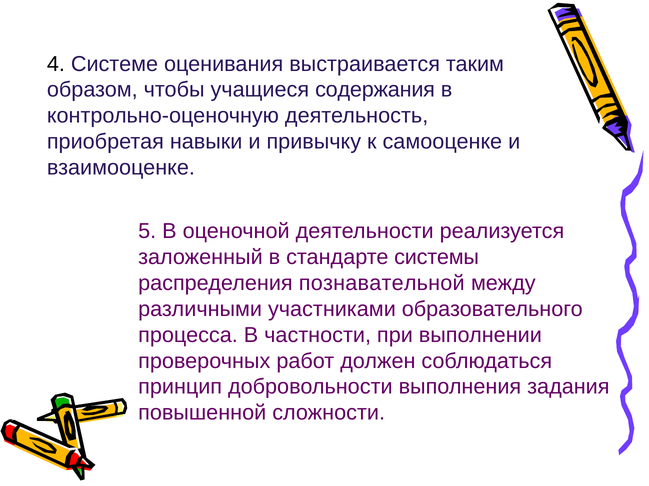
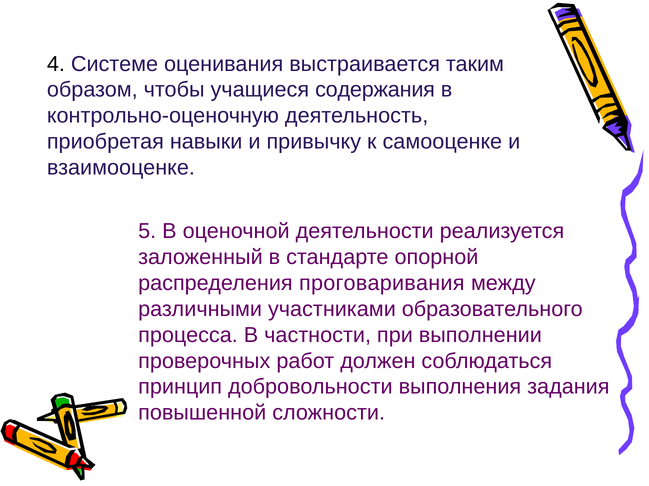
системы: системы -> опорной (436, 258)
познавательной: познавательной -> проговаривания (382, 284)
